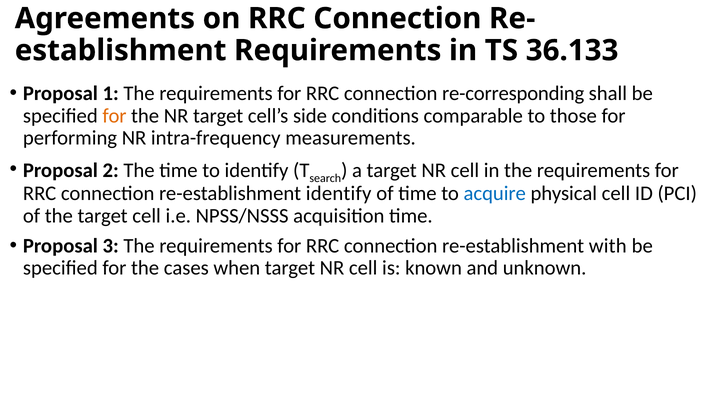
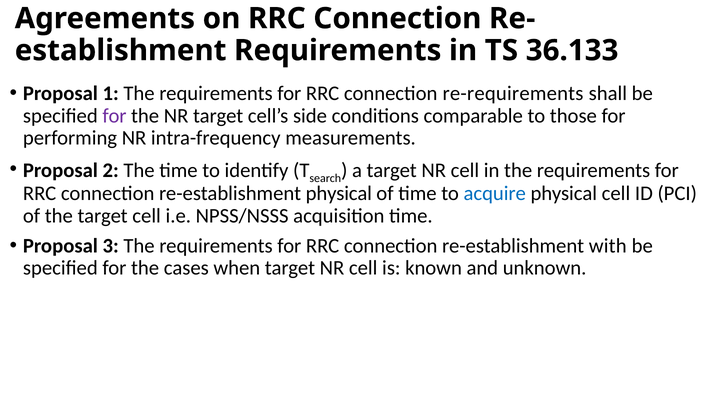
re-corresponding: re-corresponding -> re-requirements (513, 93)
for colour: orange -> purple (114, 116)
re-establishment identify: identify -> physical (339, 193)
